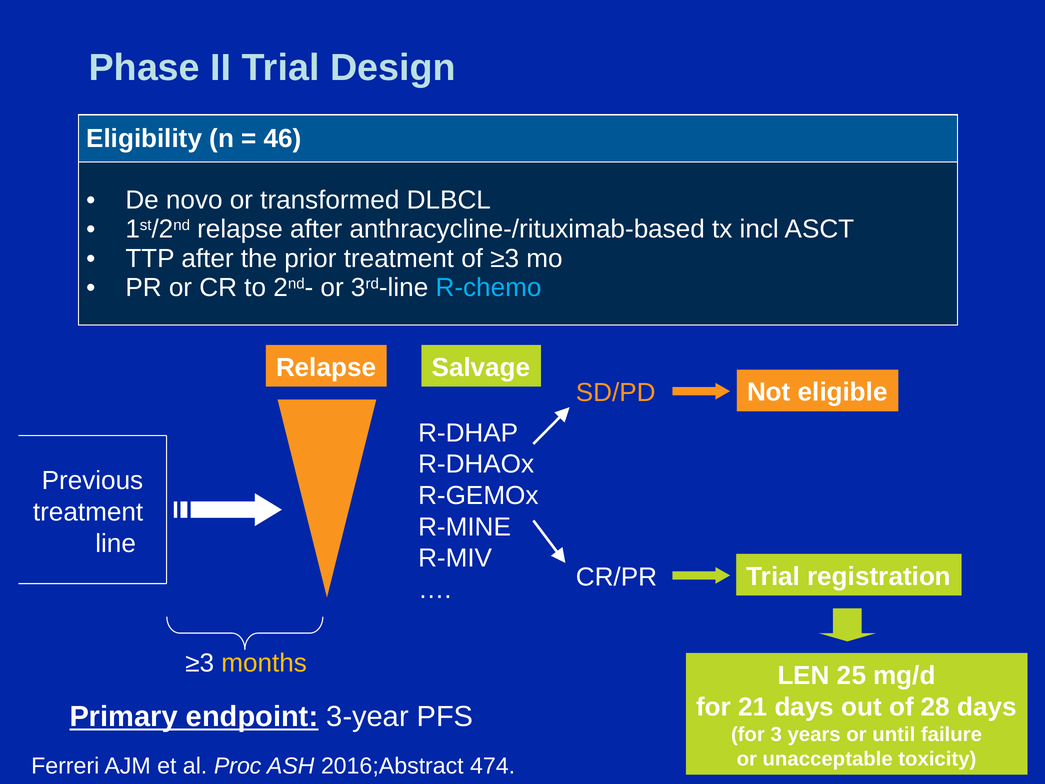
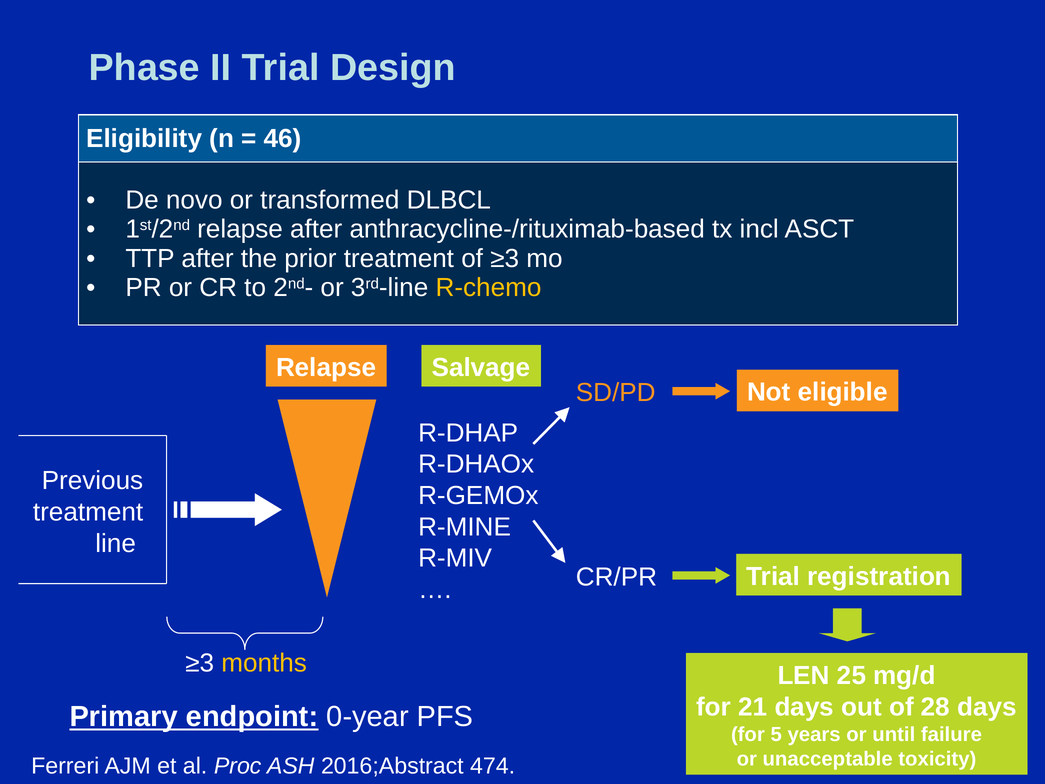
R-chemo colour: light blue -> yellow (488, 288)
3-year: 3-year -> 0-year (368, 716)
3: 3 -> 5 (776, 734)
